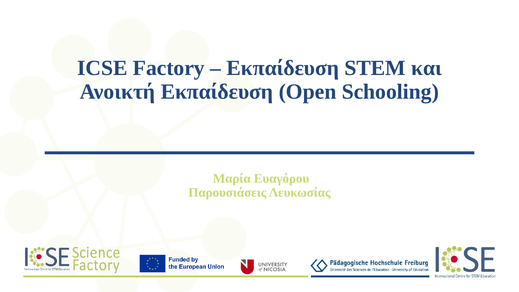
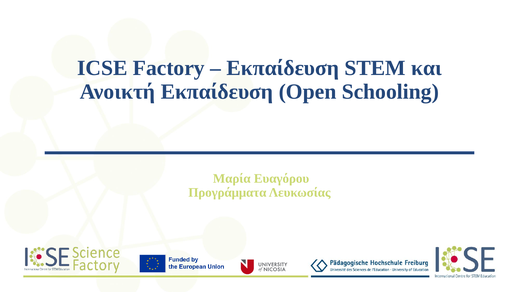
Παρουσιάσεις: Παρουσιάσεις -> Προγράμματα (227, 193)
